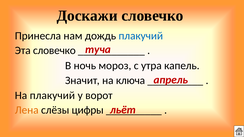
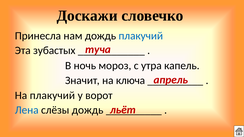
Эта словечко: словечко -> зубастых (54, 51)
Лена colour: orange -> blue (27, 110)
слёзы цифры: цифры -> дождь (88, 110)
